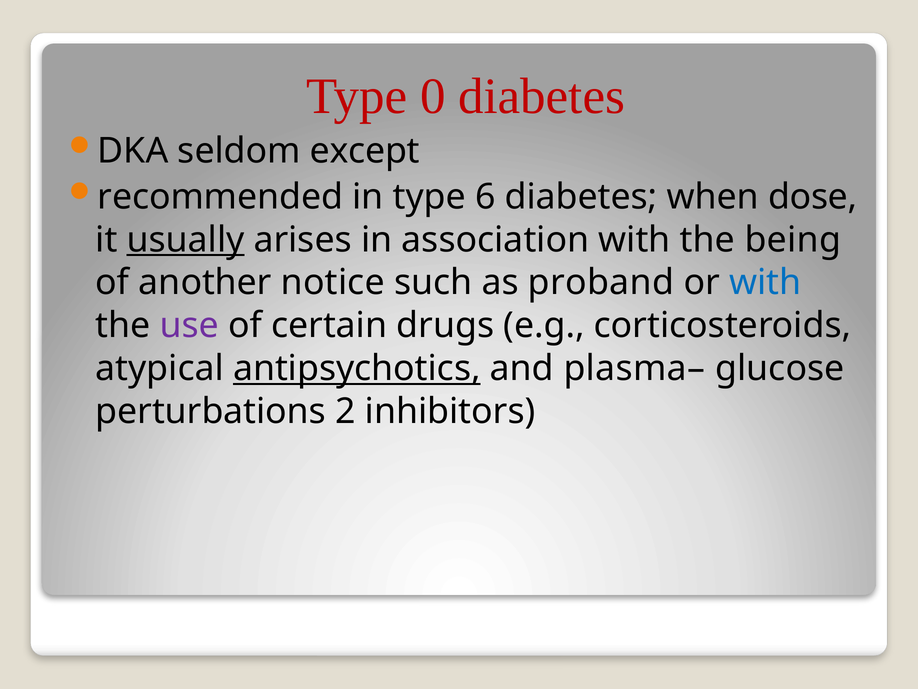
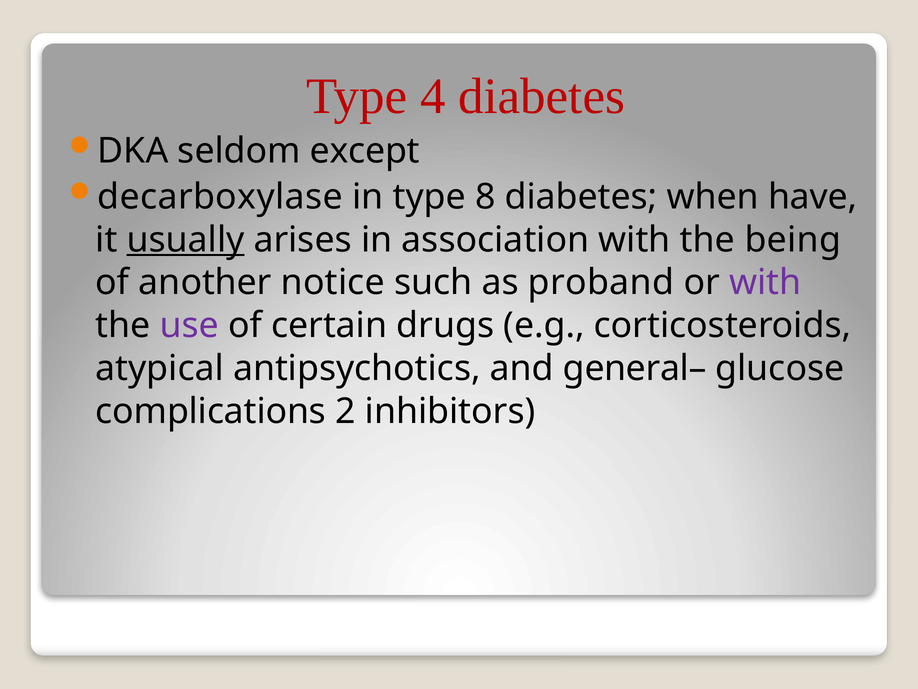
0: 0 -> 4 (433, 97)
recommended: recommended -> decarboxylase (220, 197)
6: 6 -> 8 (485, 197)
dose: dose -> have (813, 197)
with colour: blue -> purple (765, 282)
antipsychotics underline: present -> none (357, 368)
plasma–: plasma– -> general– (635, 368)
perturbations: perturbations -> complications (211, 411)
